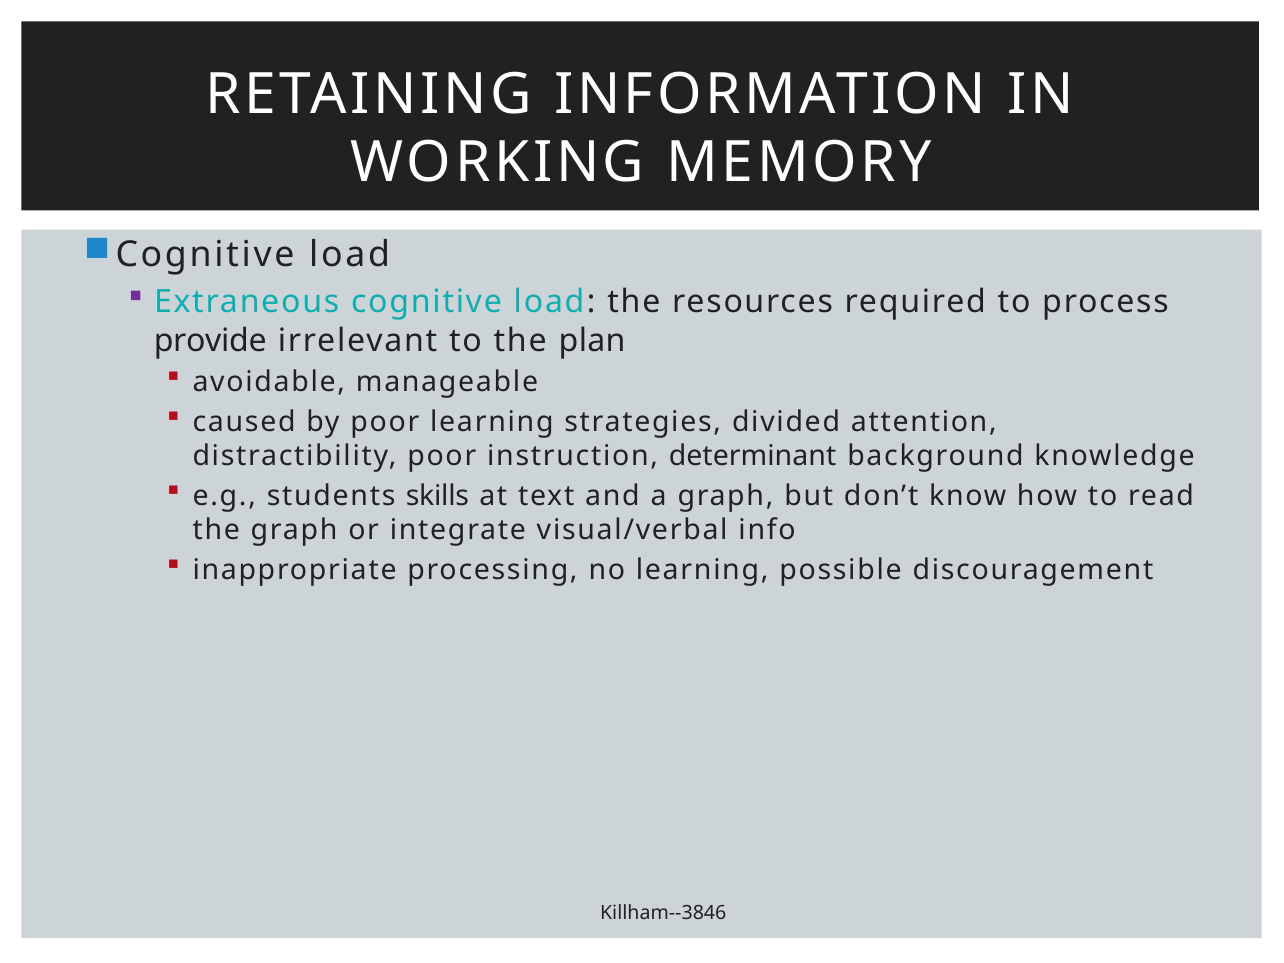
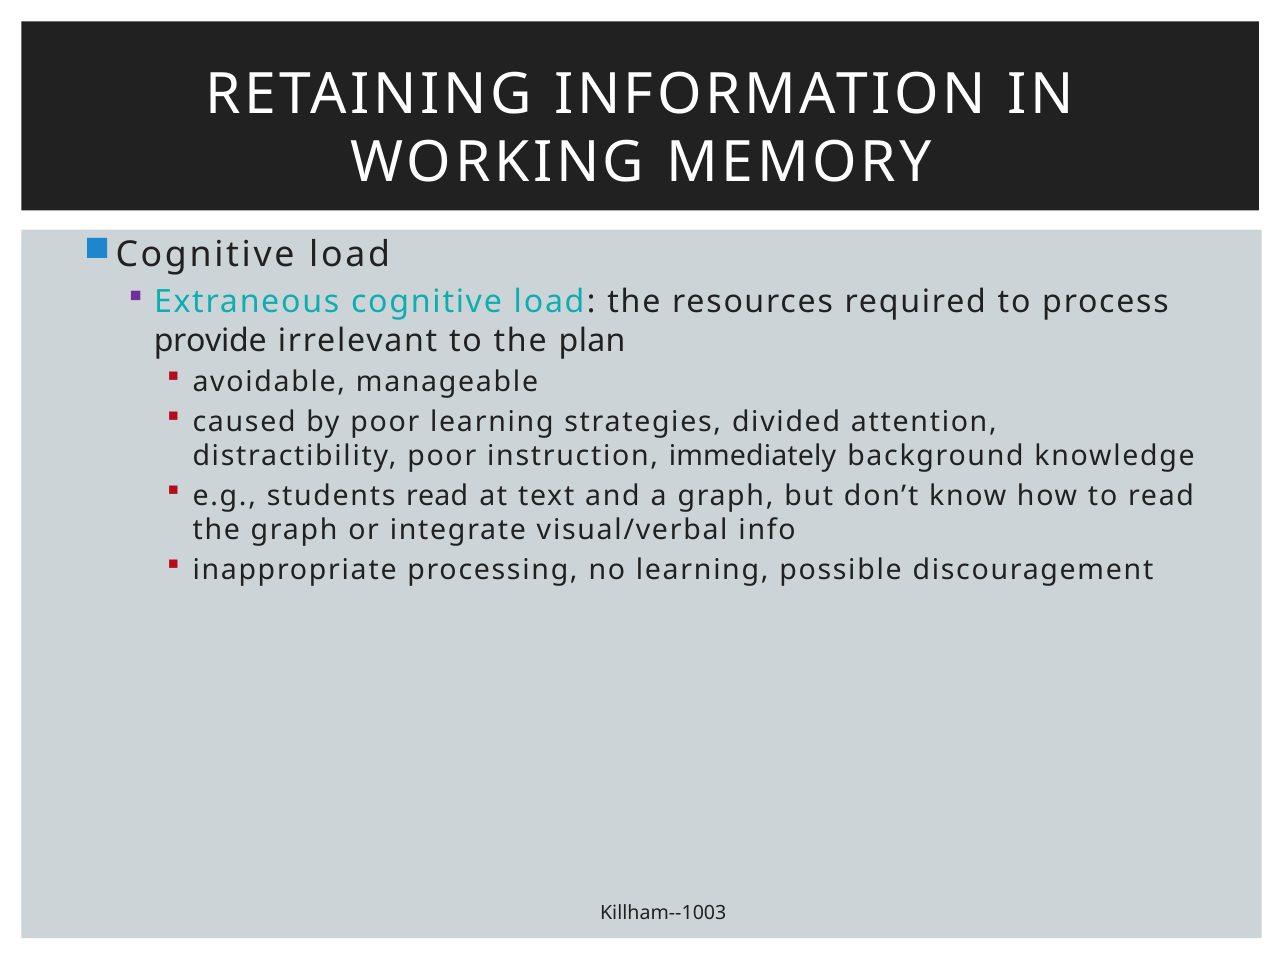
determinant: determinant -> immediately (752, 456)
students skills: skills -> read (437, 496)
Killham--3846: Killham--3846 -> Killham--1003 (663, 913)
